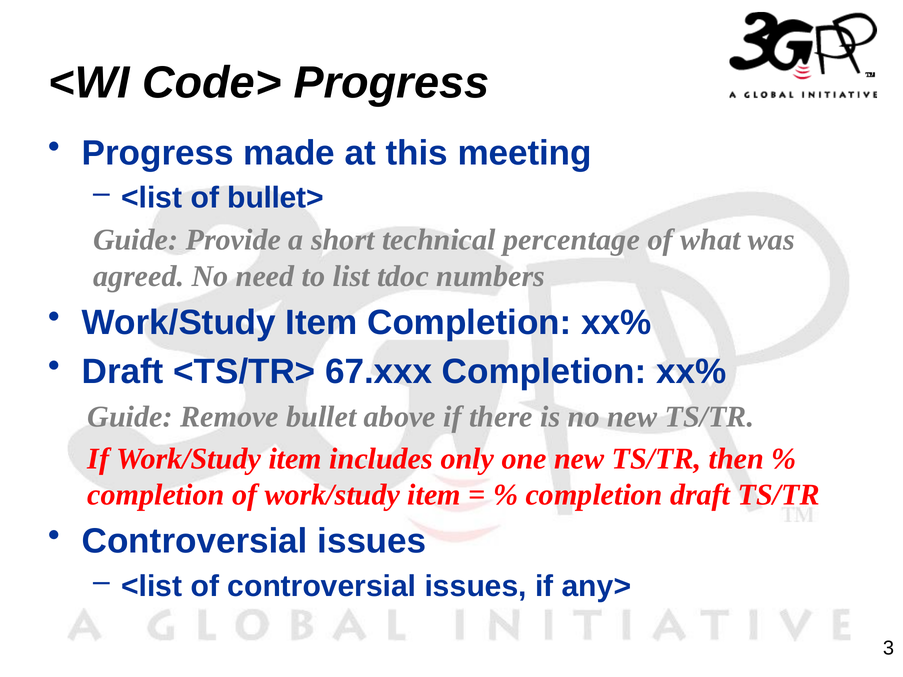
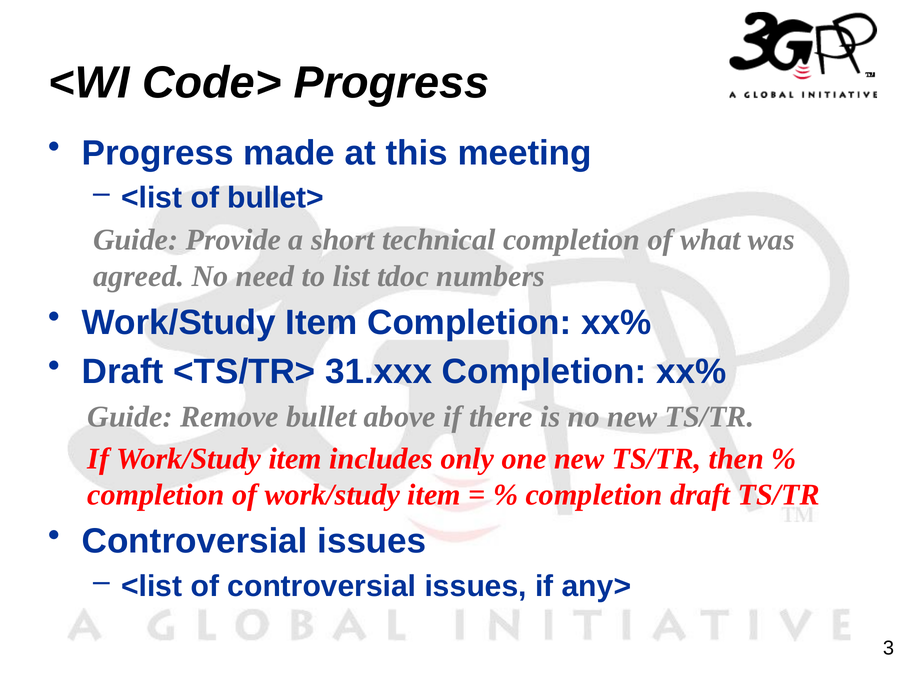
technical percentage: percentage -> completion (572, 240)
67.xxx: 67.xxx -> 31.xxx (379, 372)
